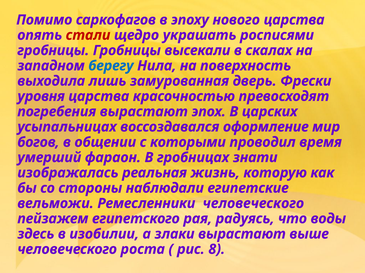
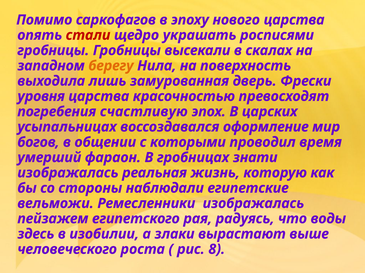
берегу colour: blue -> orange (111, 66)
погребения вырастают: вырастают -> счастливую (144, 112)
Ремесленники человеческого: человеческого -> изображалась (253, 204)
